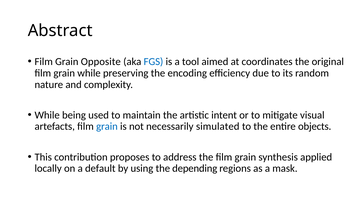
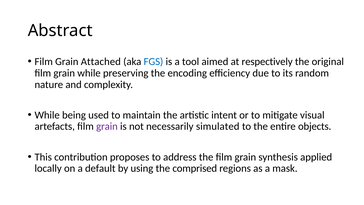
Opposite: Opposite -> Attached (101, 62)
coordinates: coordinates -> respectively (267, 62)
grain colour: blue -> purple (107, 126)
depending: depending -> comprised (195, 168)
